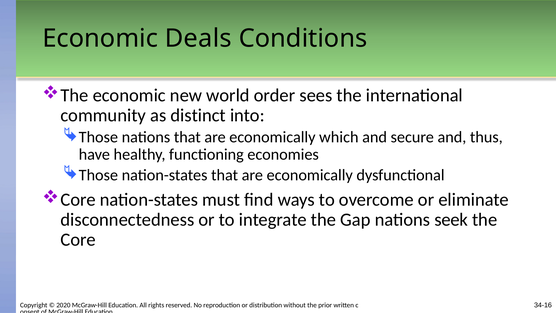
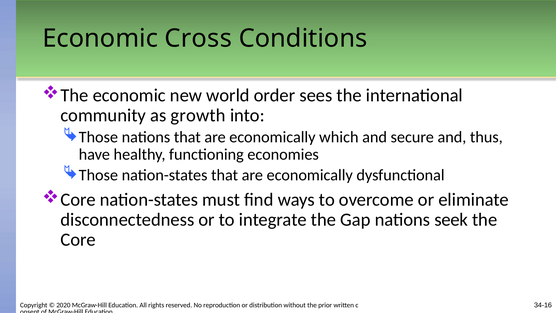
Deals: Deals -> Cross (198, 38)
distinct: distinct -> growth (198, 115)
